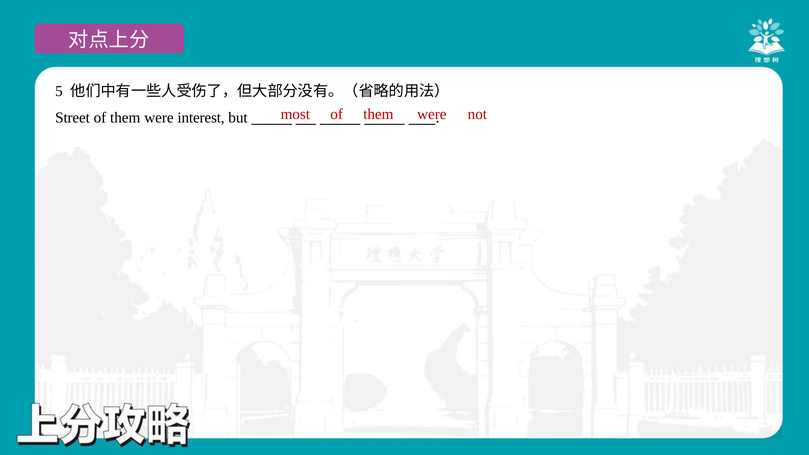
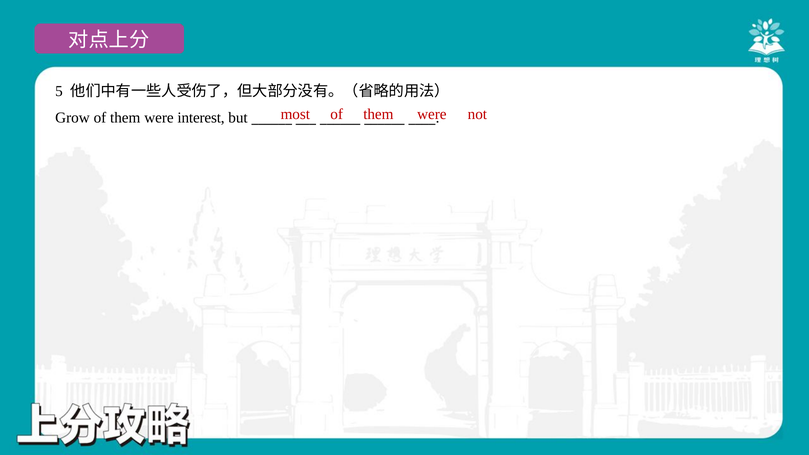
Street: Street -> Grow (72, 118)
